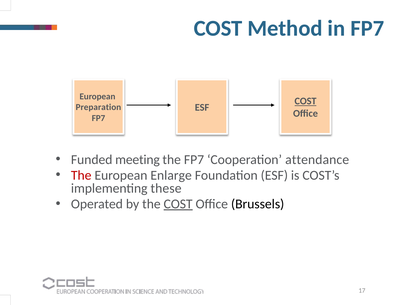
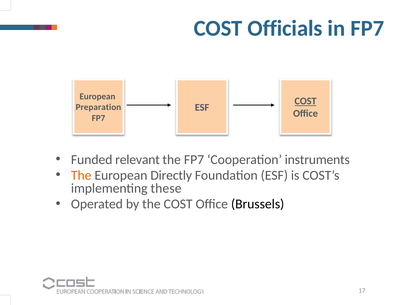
Method: Method -> Officials (285, 28)
meeting: meeting -> relevant (138, 160)
attendance: attendance -> instruments (317, 160)
The colour: red -> orange (81, 175)
Enlarge: Enlarge -> Directly (171, 175)
COST underline: present -> none (178, 204)
